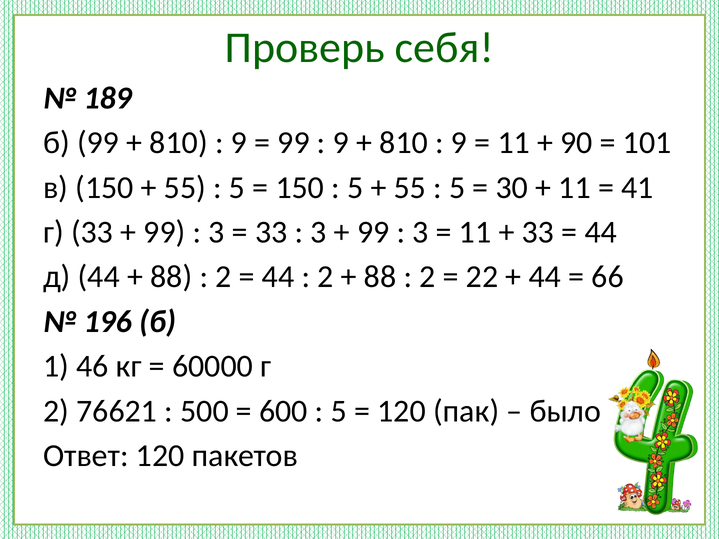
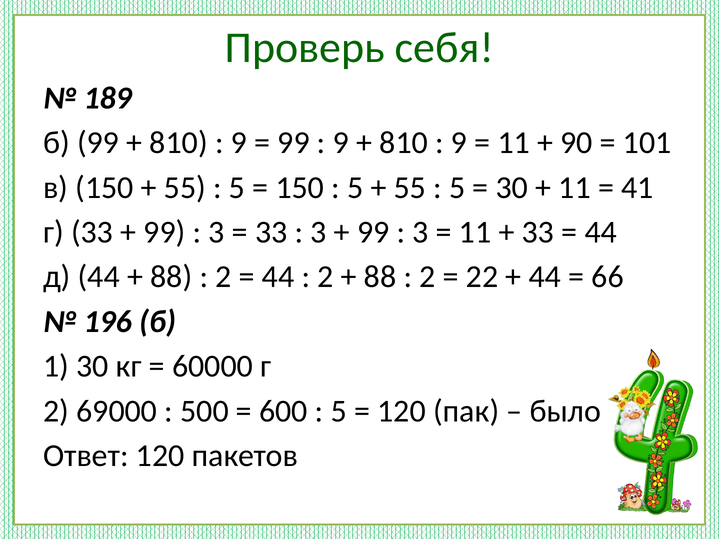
1 46: 46 -> 30 (92, 367)
76621: 76621 -> 69000 (117, 411)
